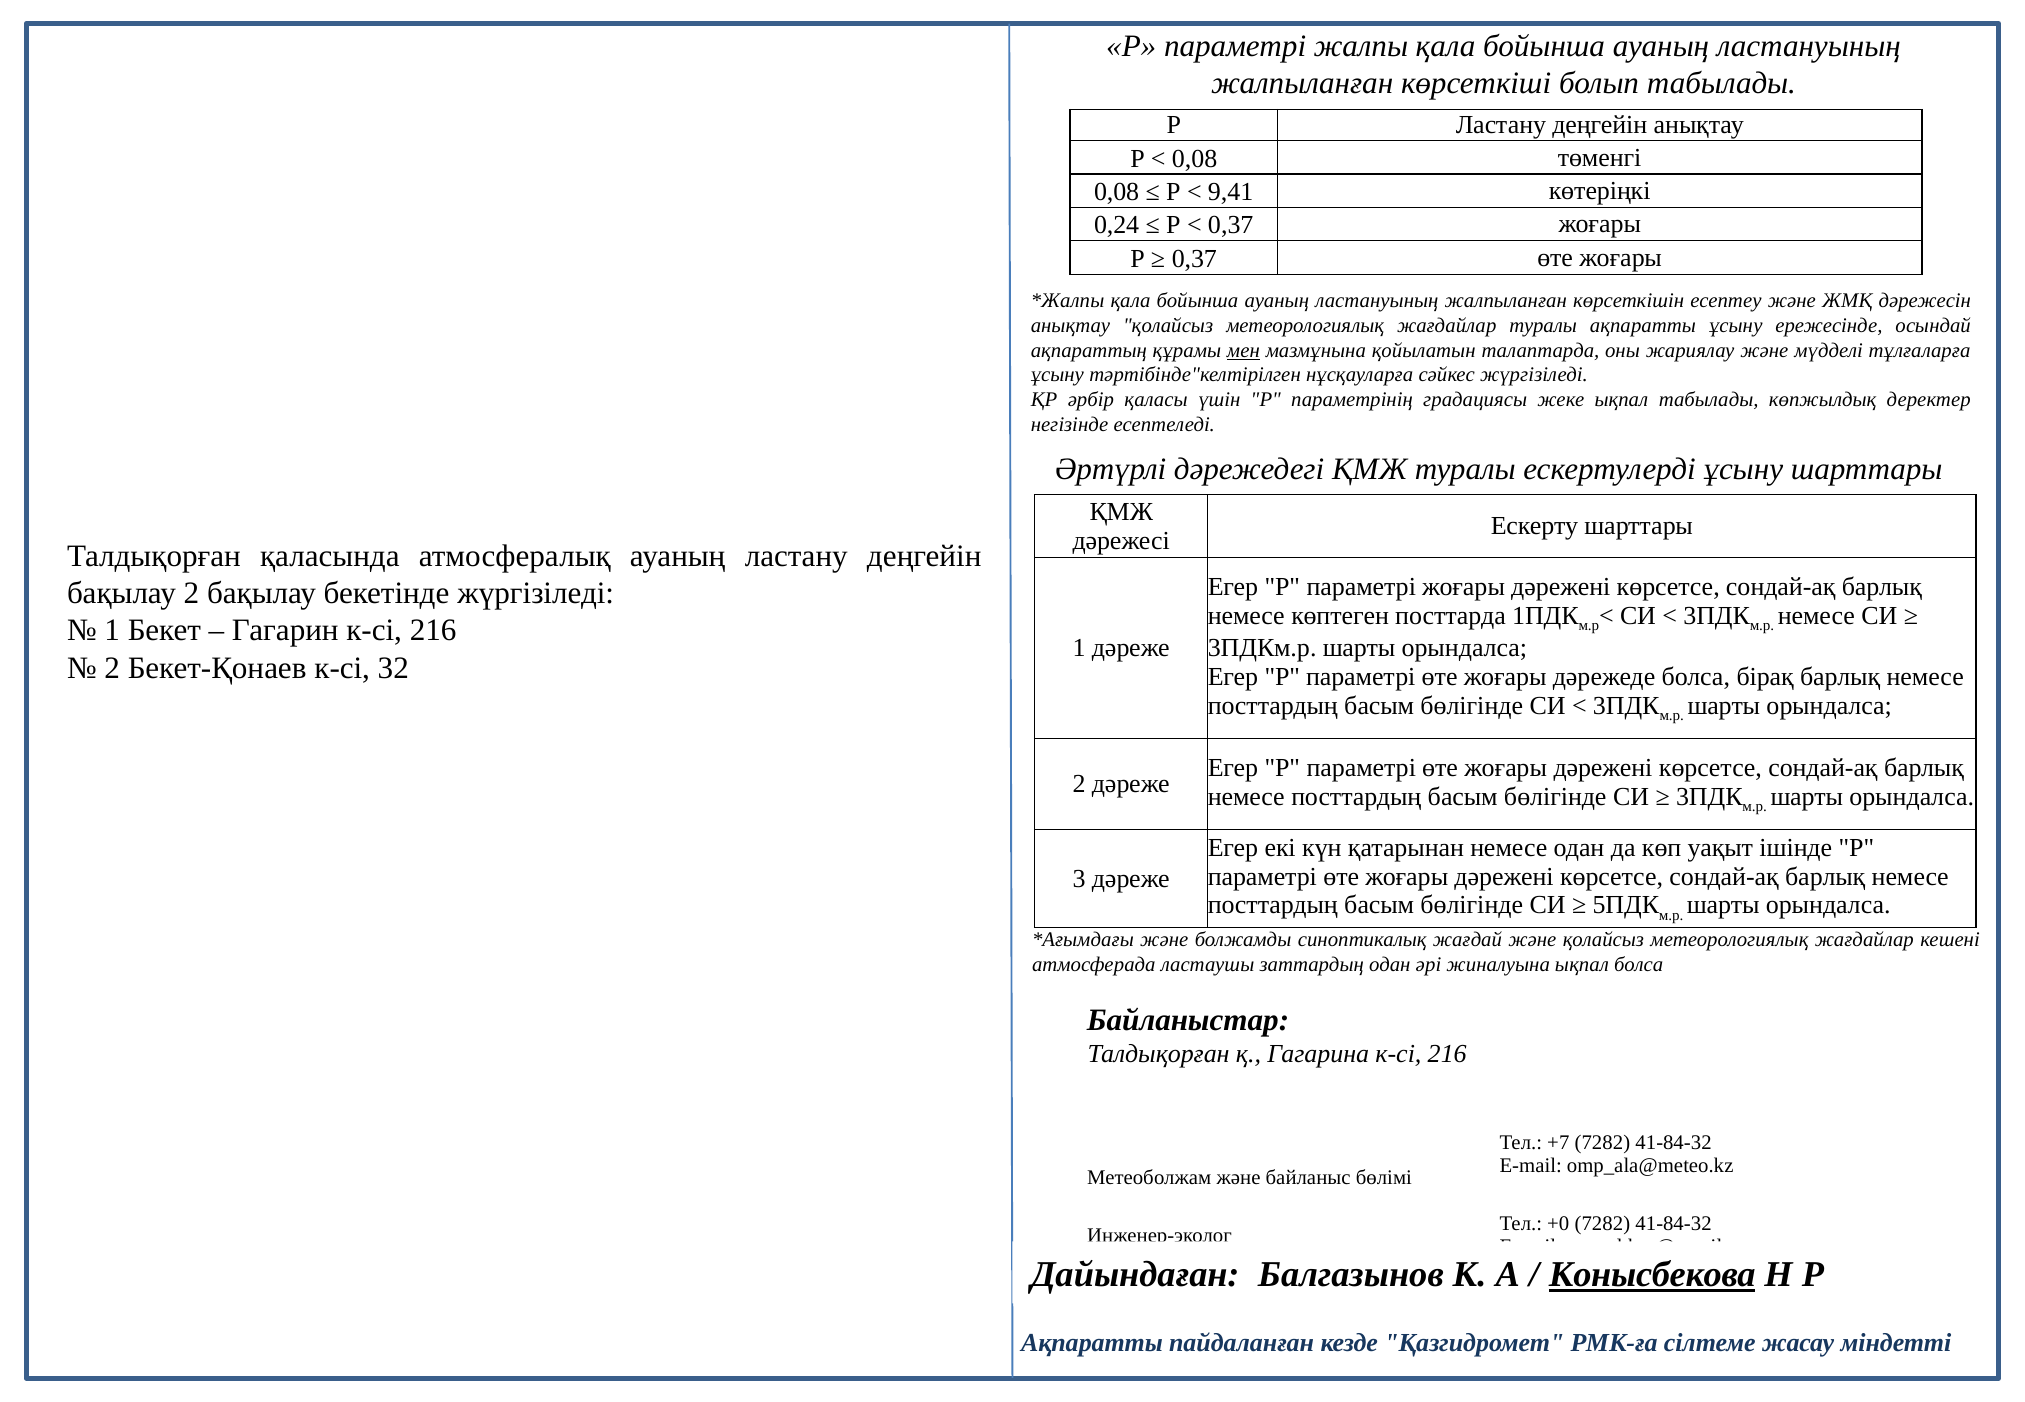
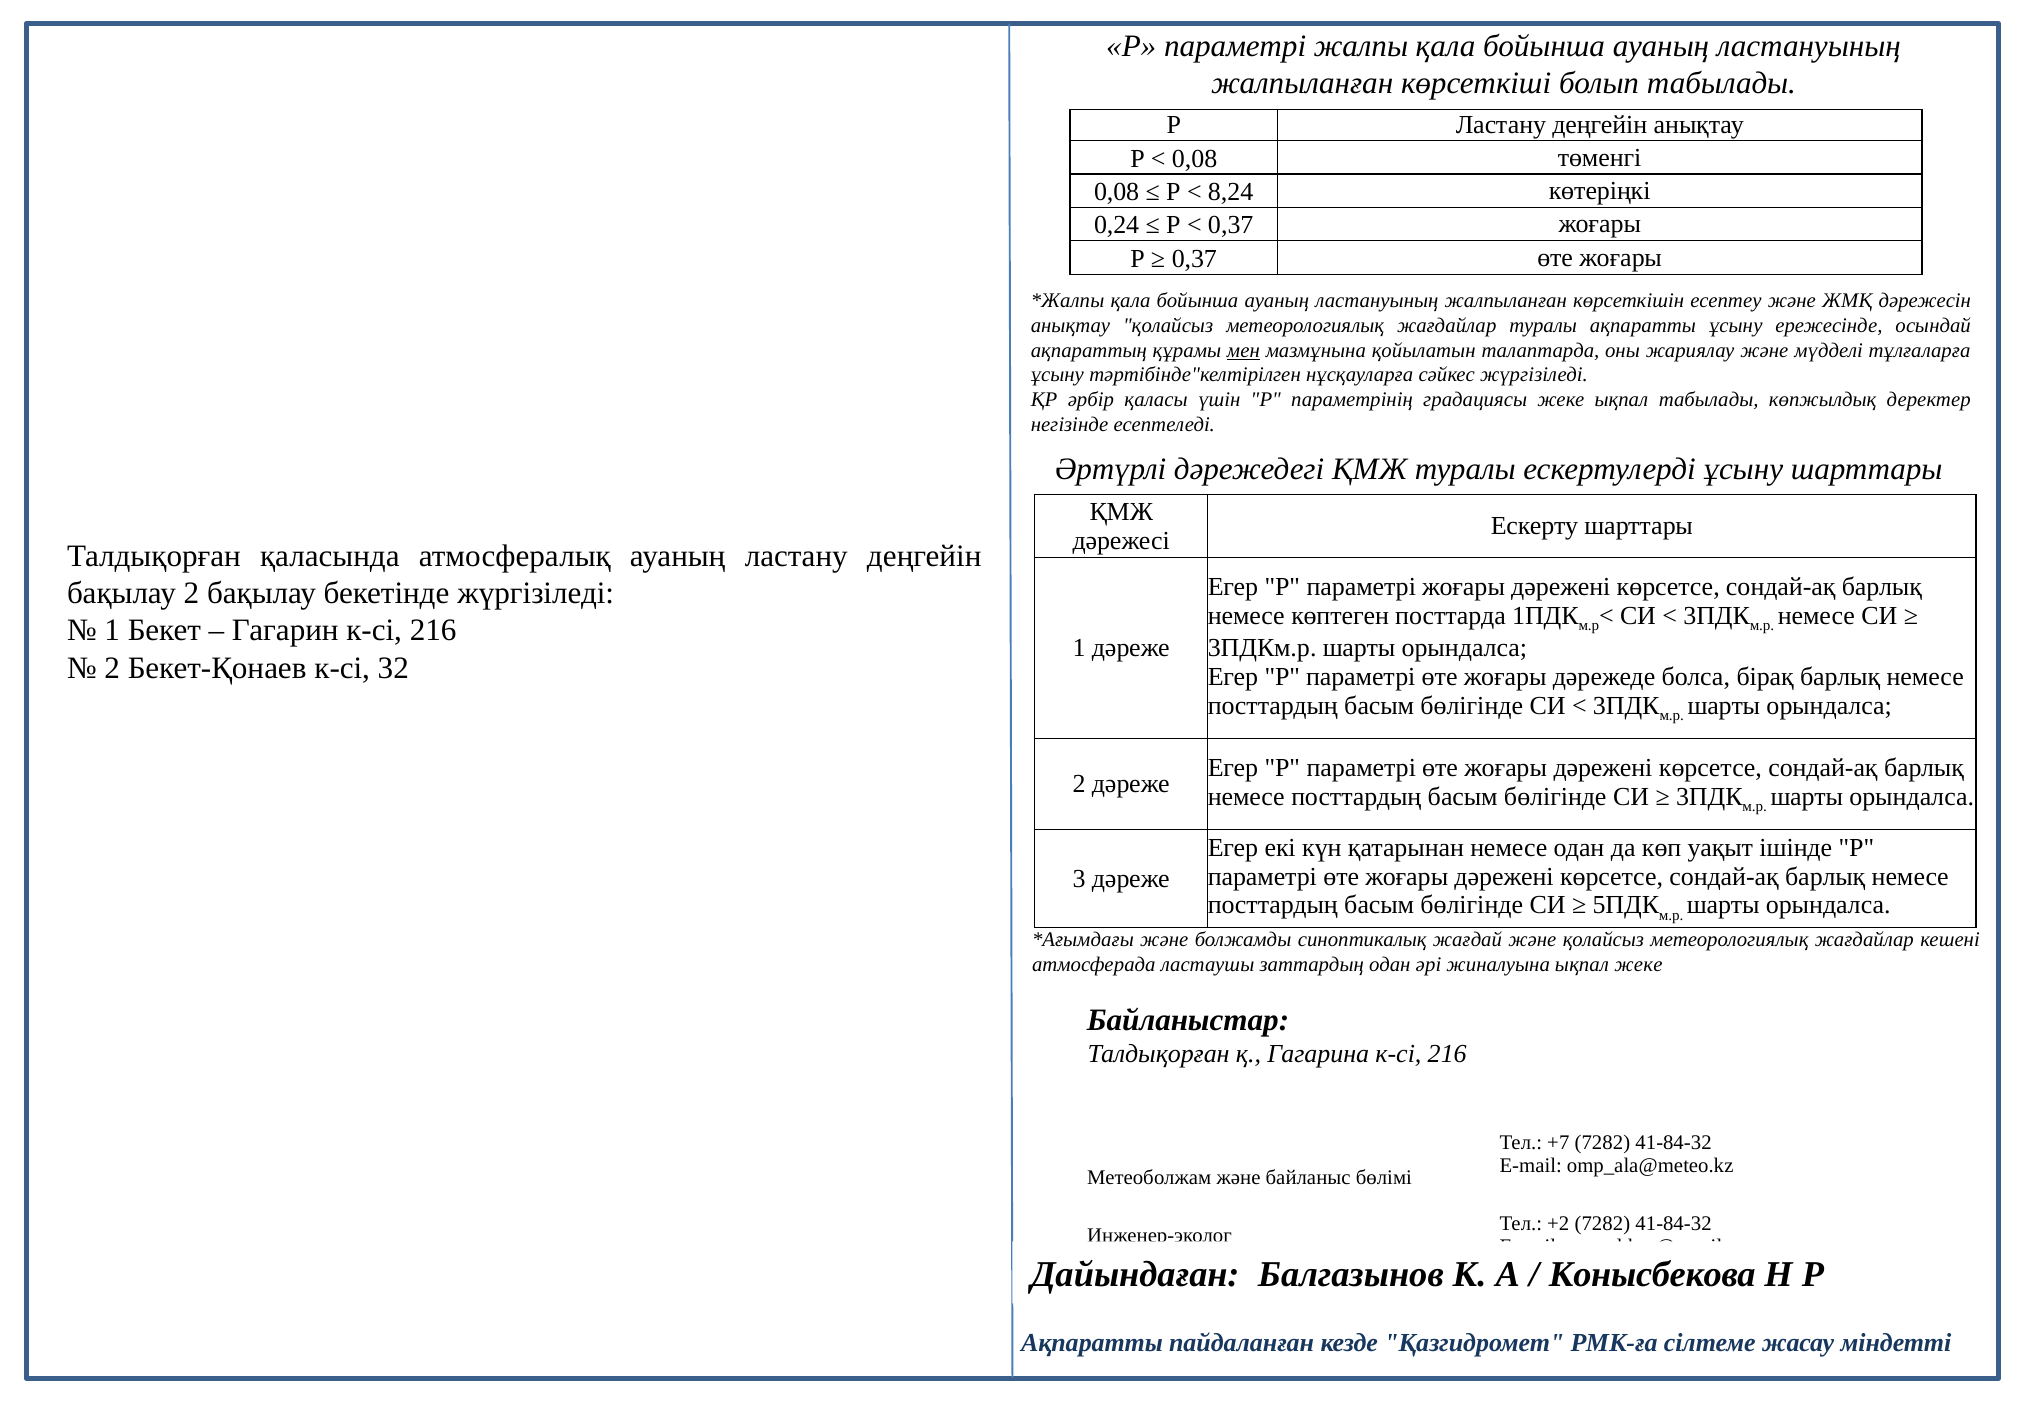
9,41: 9,41 -> 8,24 (1231, 192)
ықпал болса: болса -> жеке (1638, 965)
+0: +0 -> +2 (1558, 1224)
Конысбекова underline: present -> none (1652, 1275)
